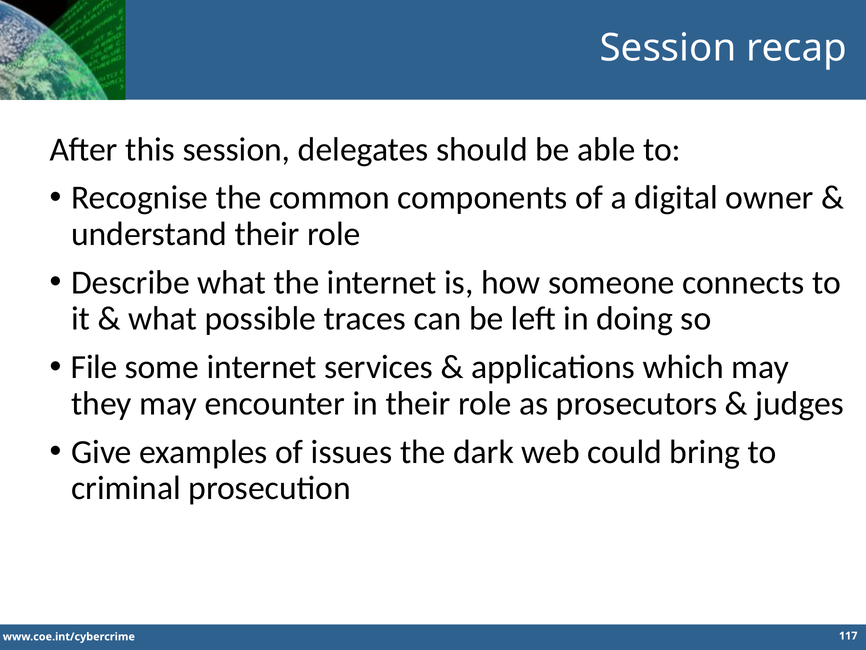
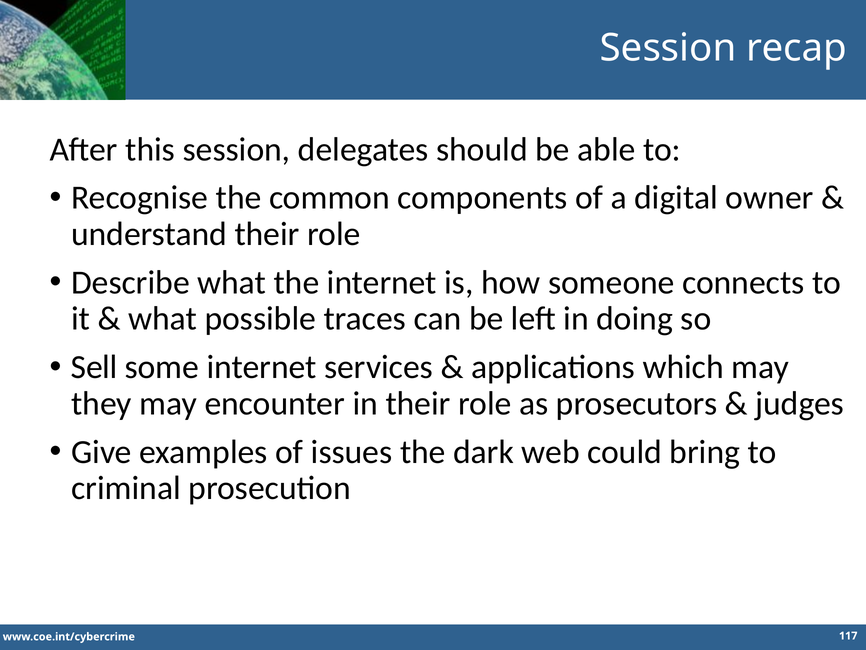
File: File -> Sell (94, 367)
